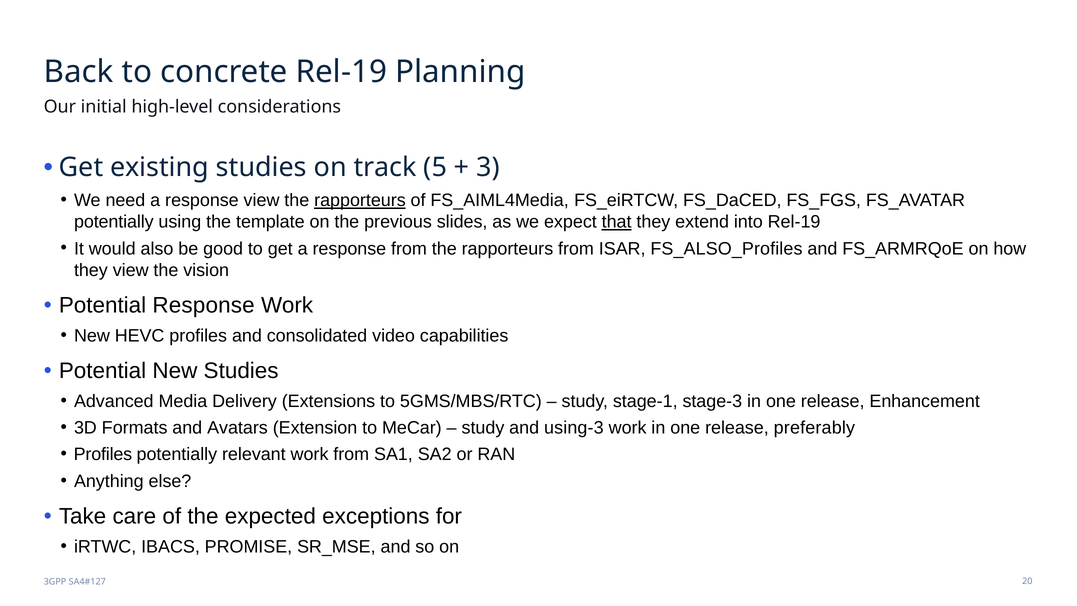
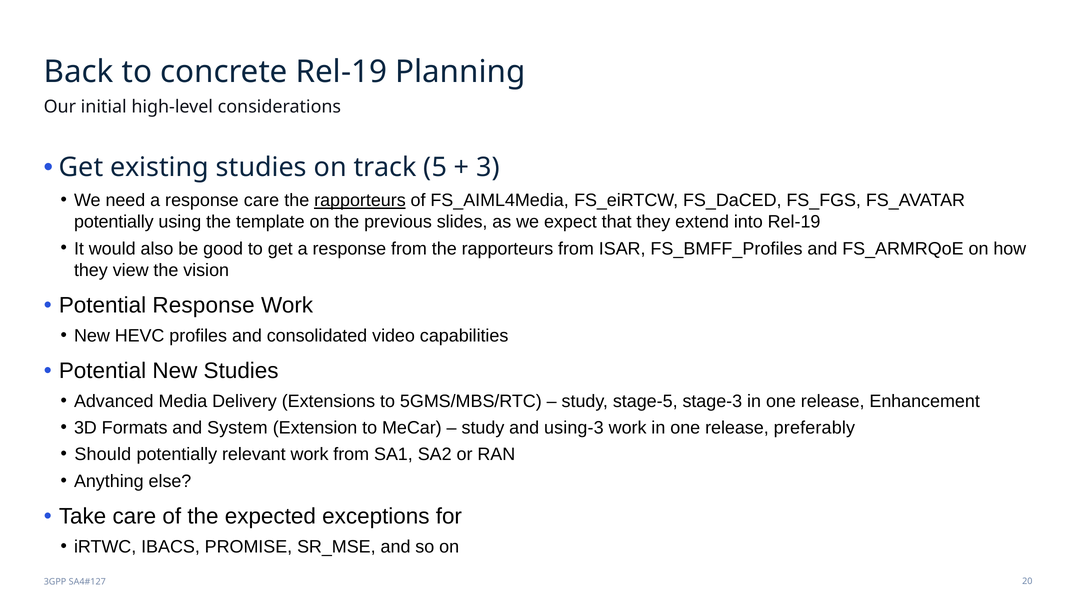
response view: view -> care (261, 200)
that underline: present -> none (617, 222)
FS_ALSO_Profiles: FS_ALSO_Profiles -> FS_BMFF_Profiles (726, 249)
stage-1: stage-1 -> stage-5 (645, 401)
Avatars: Avatars -> System (237, 428)
Profiles: Profiles -> Should (103, 454)
